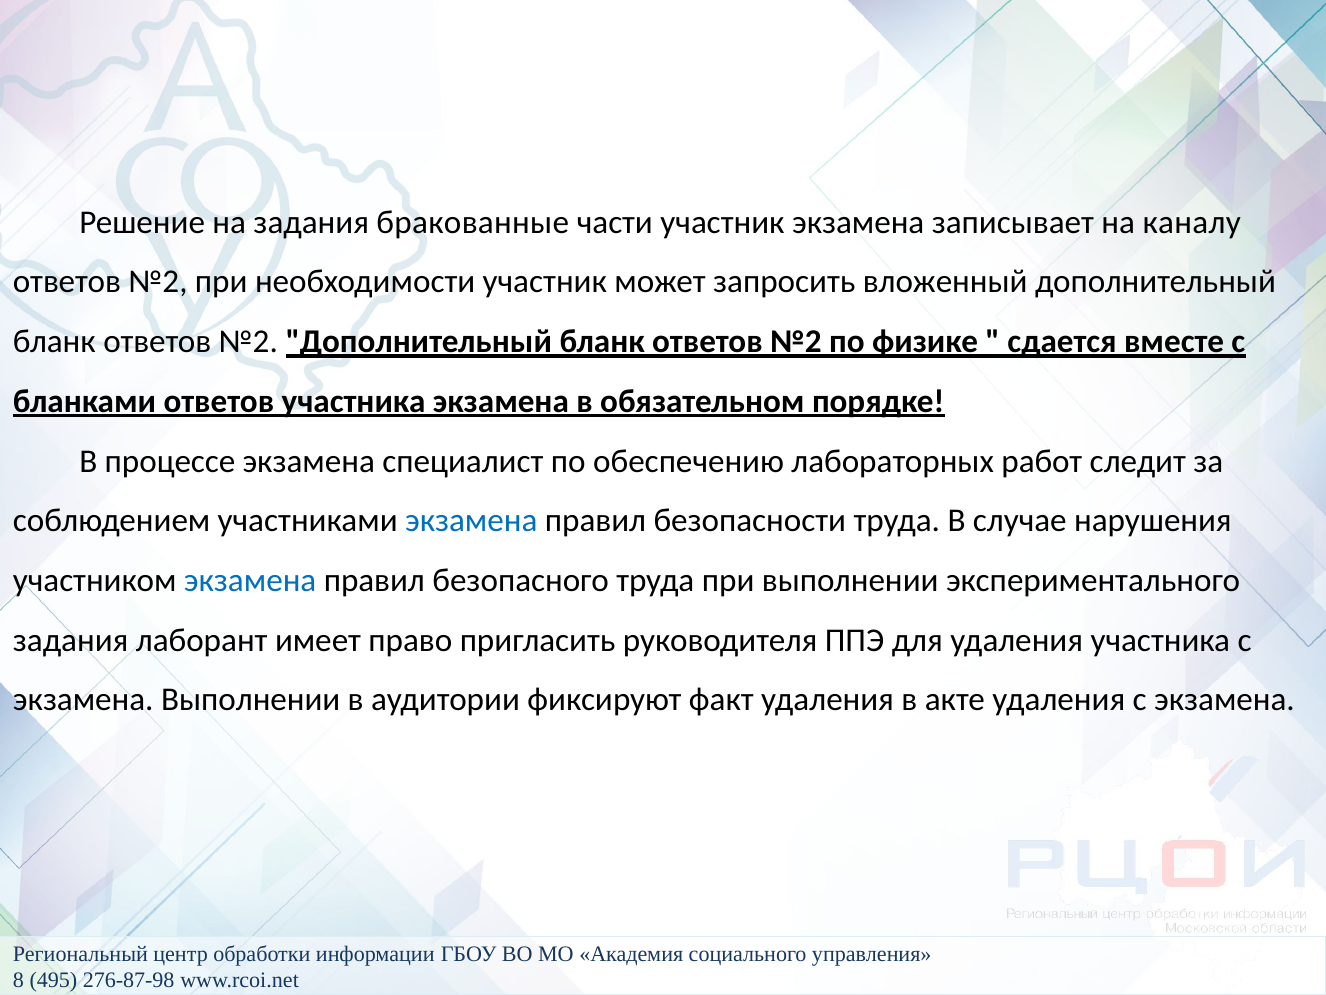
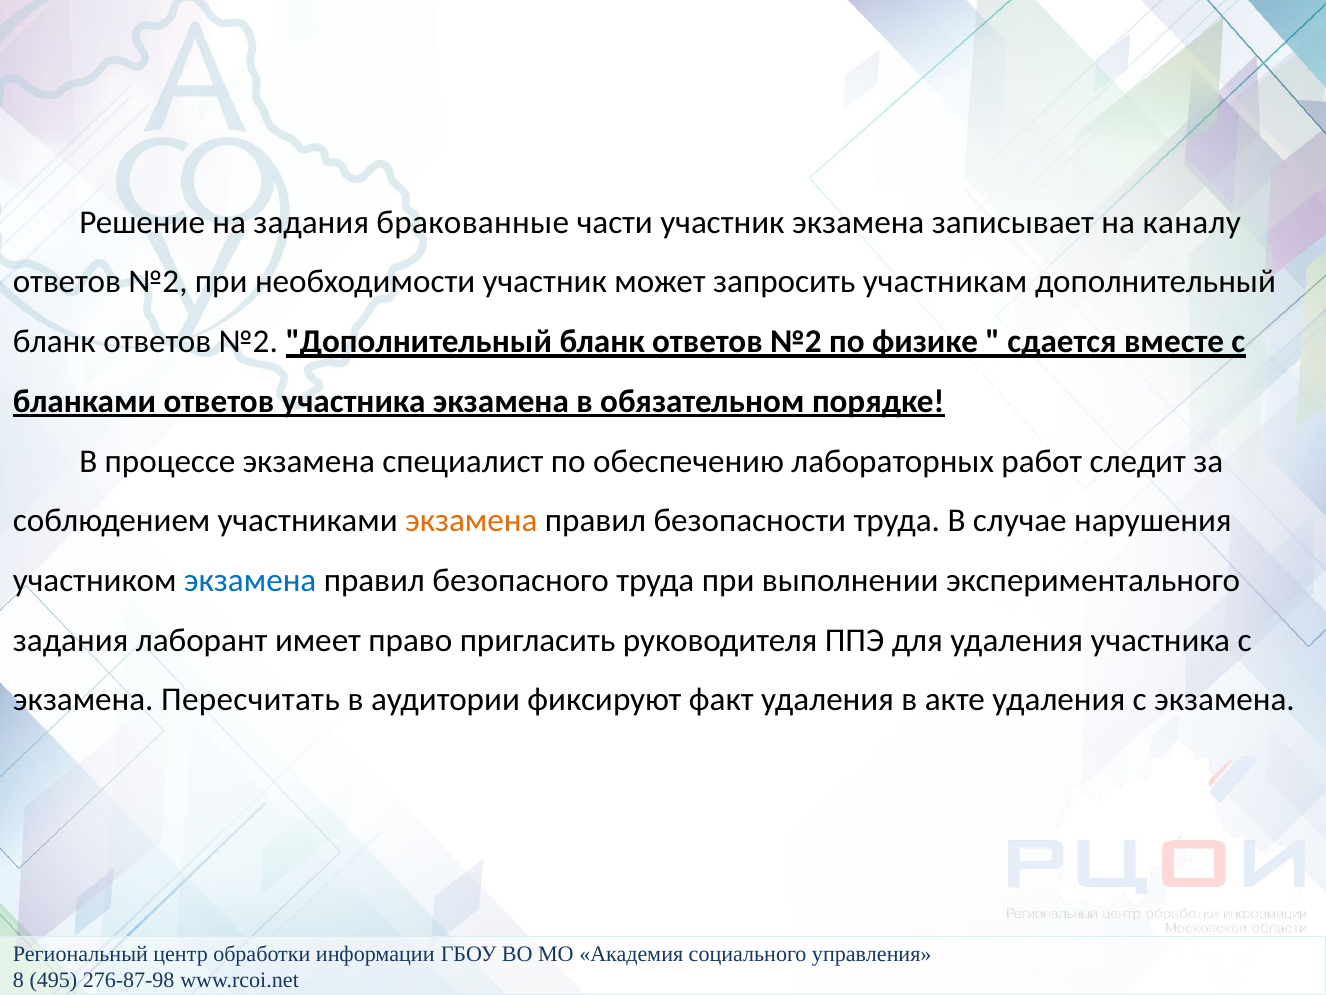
вложенный: вложенный -> участникам (945, 282)
экзамена colour: blue -> orange (471, 521)
экзамена Выполнении: Выполнении -> Пересчитать (251, 700)
